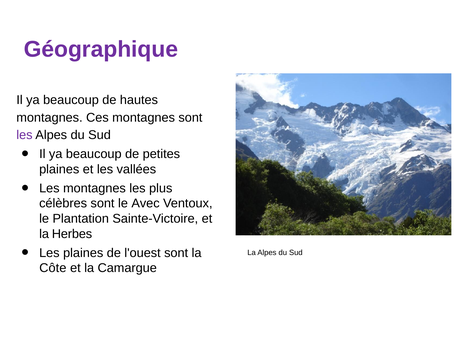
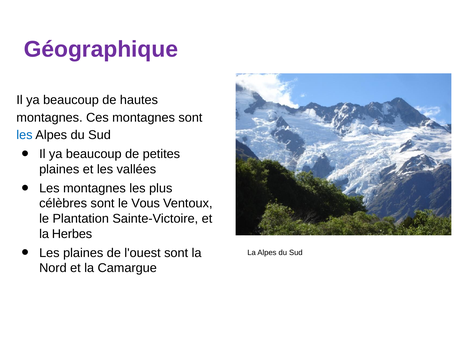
les colour: purple -> blue (24, 135)
Avec: Avec -> Vous (146, 203)
Côte: Côte -> Nord (53, 268)
